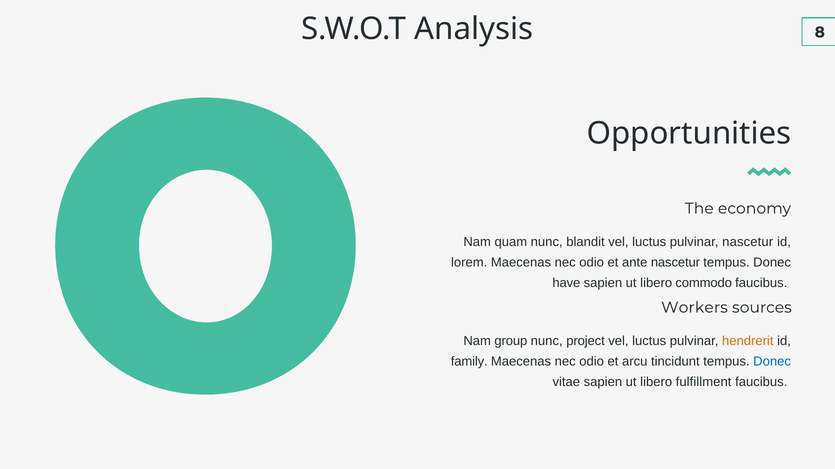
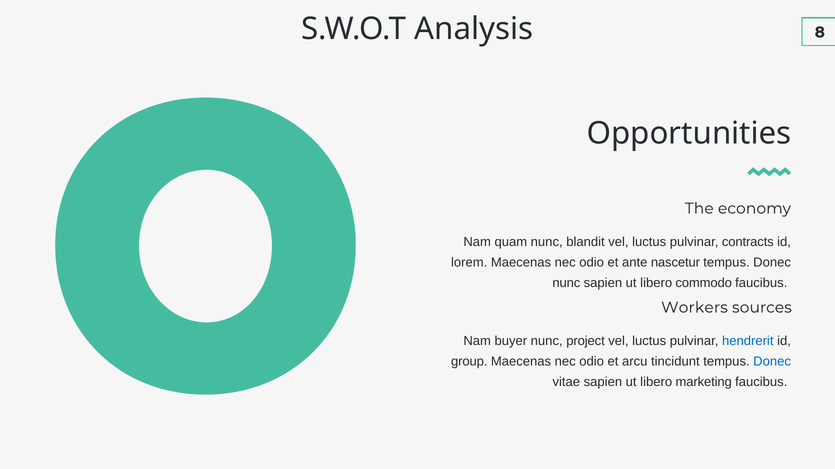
pulvinar nascetur: nascetur -> contracts (748, 242)
have: have -> nunc (566, 283)
group: group -> buyer (511, 342)
hendrerit colour: orange -> blue (748, 342)
family: family -> group (469, 362)
fulfillment: fulfillment -> marketing (704, 382)
